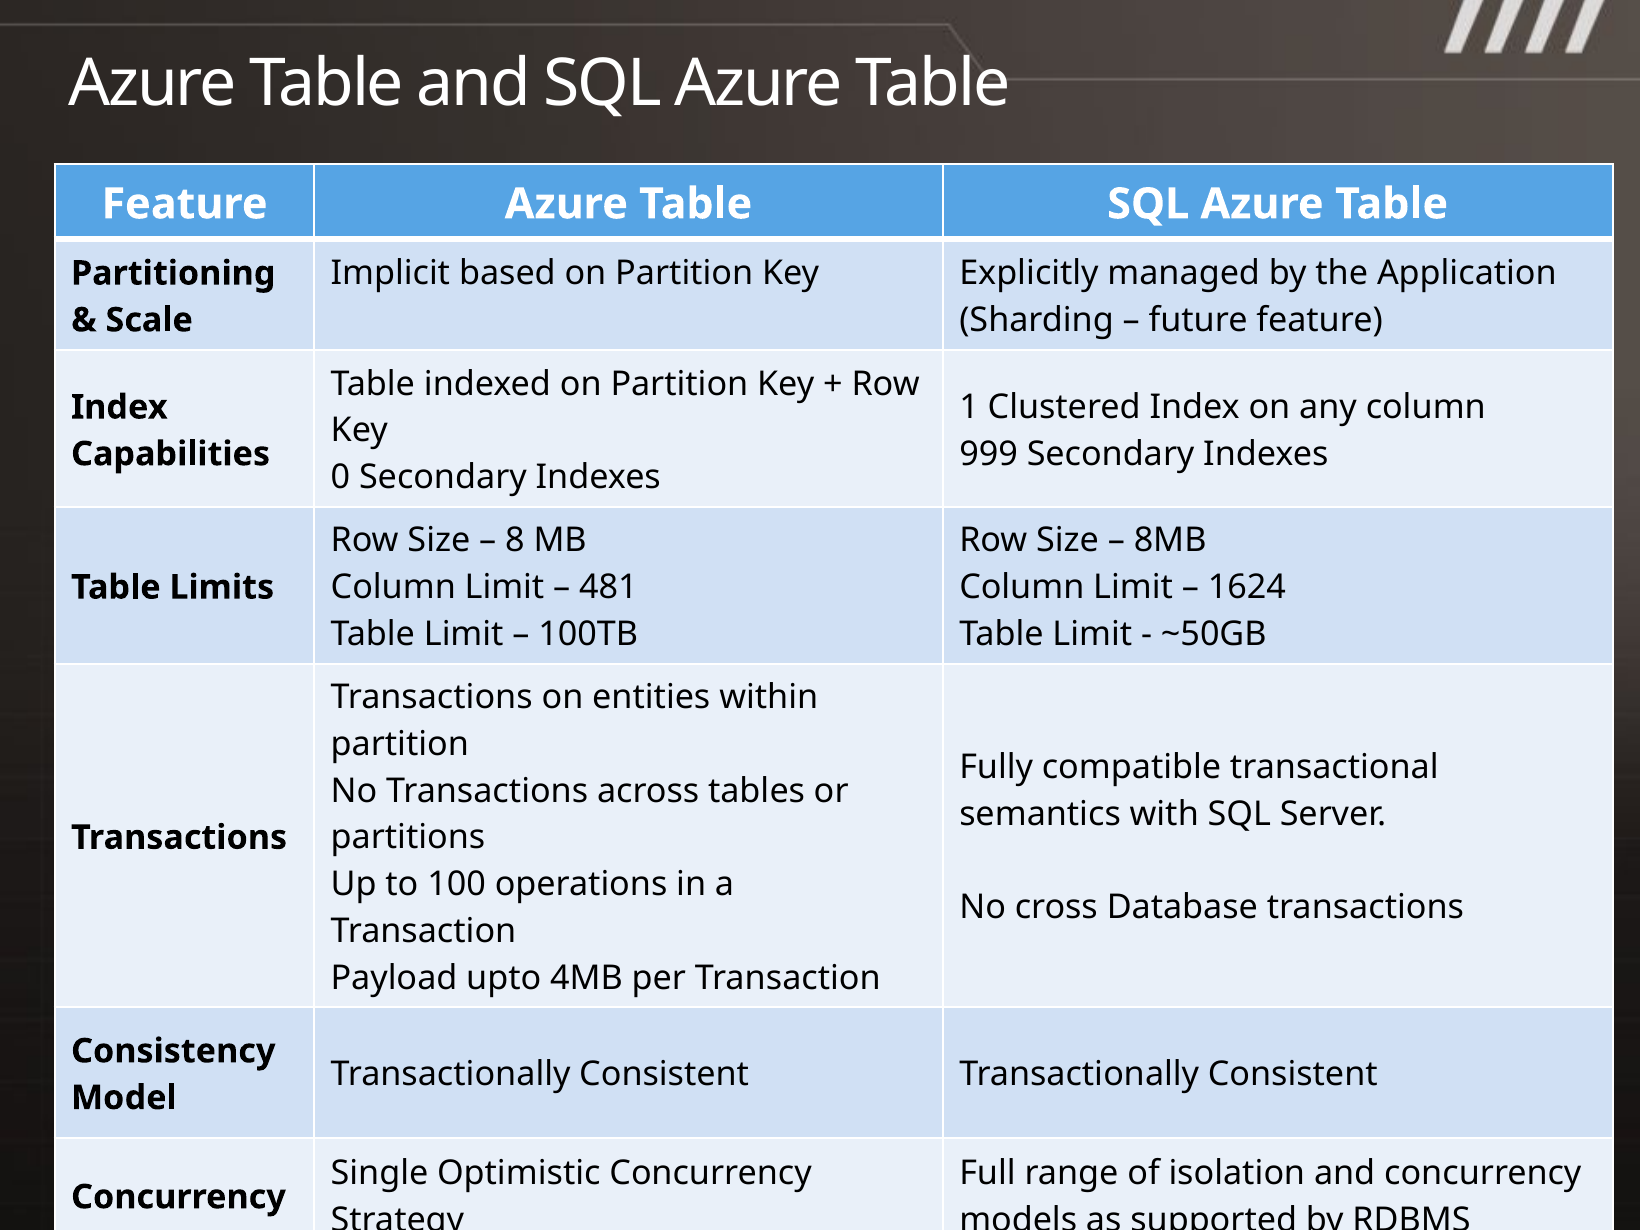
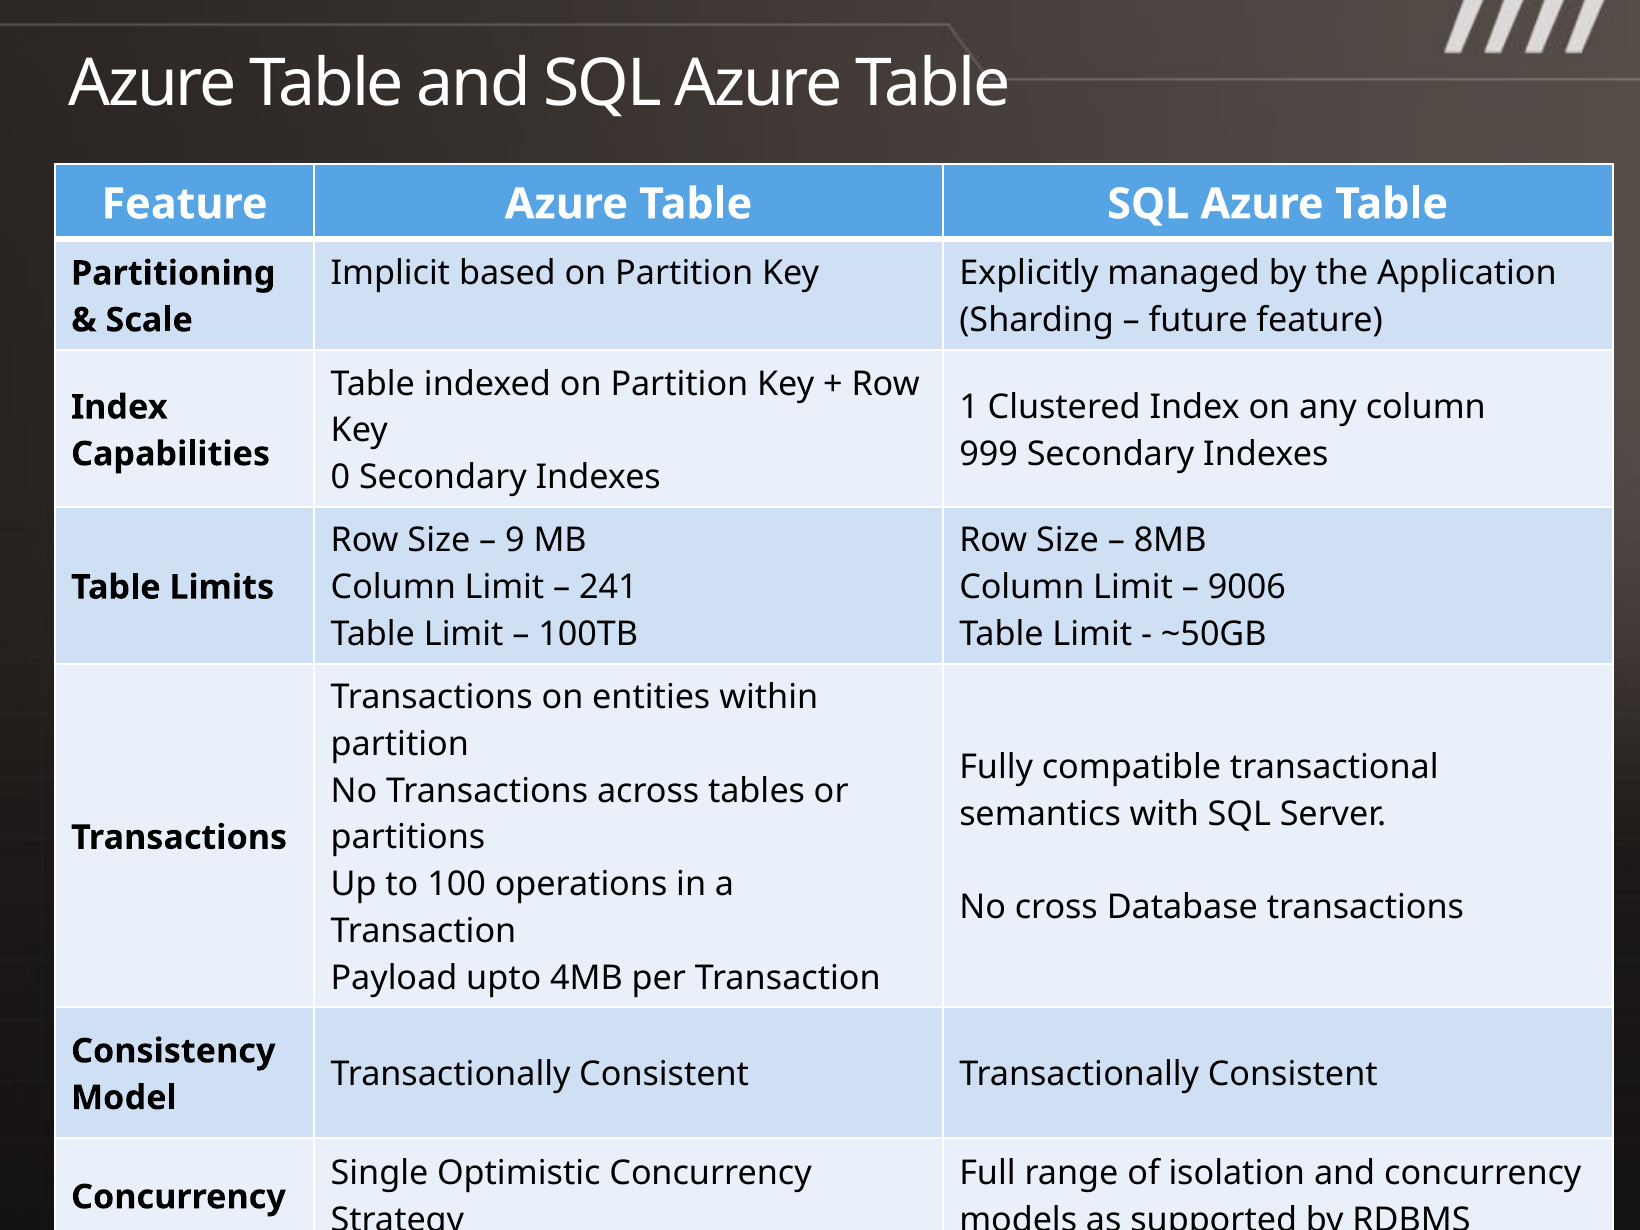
8: 8 -> 9 (515, 541)
481: 481 -> 241 (608, 587)
1624: 1624 -> 9006 (1247, 587)
